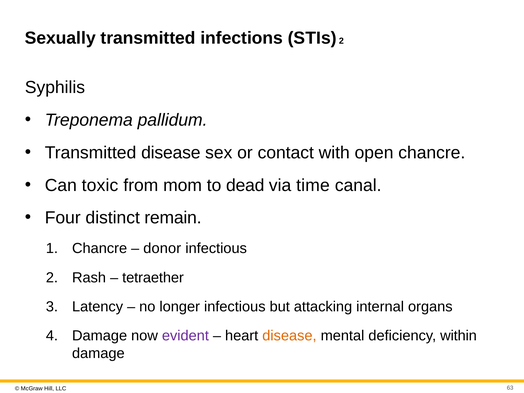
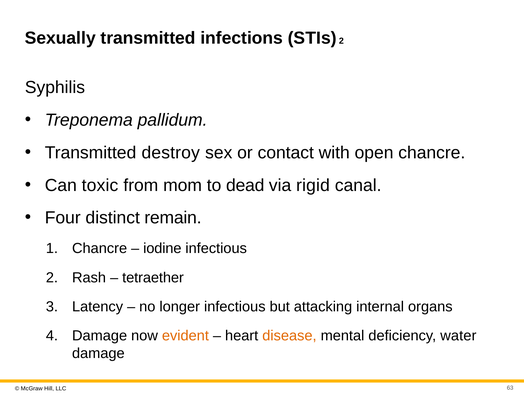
Transmitted disease: disease -> destroy (171, 153)
time: time -> rigid (313, 185)
donor: donor -> iodine (162, 249)
evident colour: purple -> orange (185, 336)
within: within -> water (458, 336)
